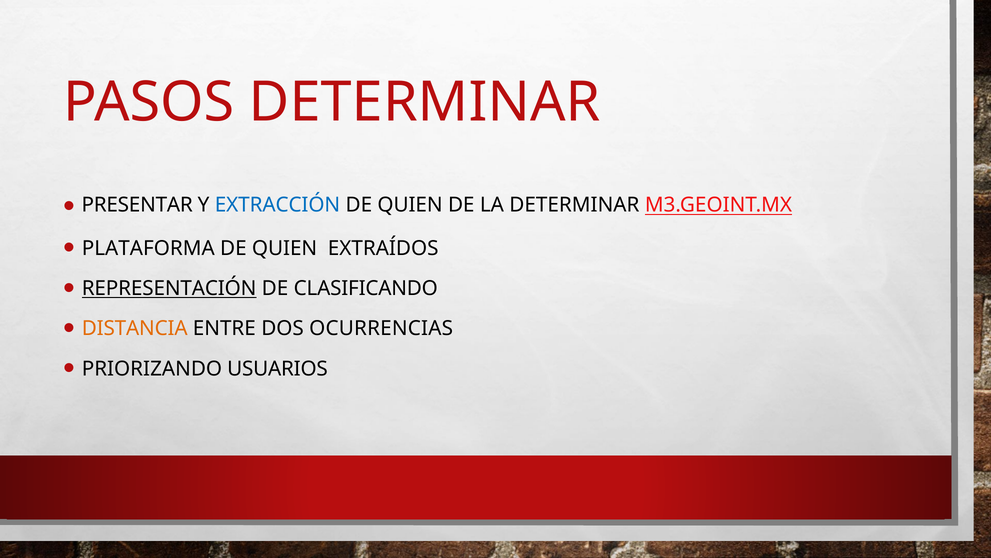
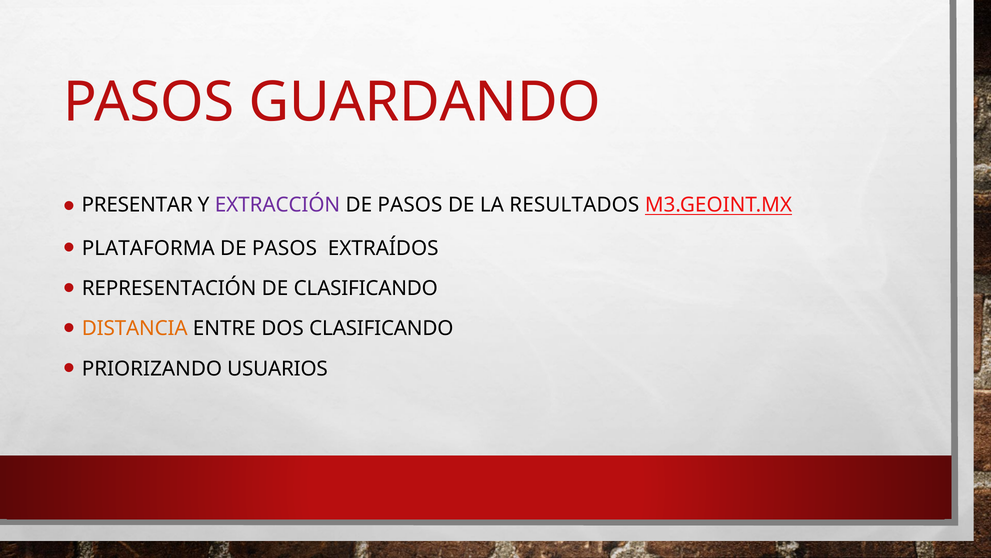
PASOS DETERMINAR: DETERMINAR -> GUARDANDO (425, 102)
EXTRACCIÓN colour: blue -> purple (277, 205)
QUIEN: QUIEN -> PASOS (410, 205)
LA DETERMINAR: DETERMINAR -> RESULTADOS (574, 205)
QUIEN: QUIEN -> PASOS (284, 248)
REPRESENTACIÓN underline: present -> none (169, 288)
DOS OCURRENCIAS: OCURRENCIAS -> CLASIFICANDO (381, 328)
